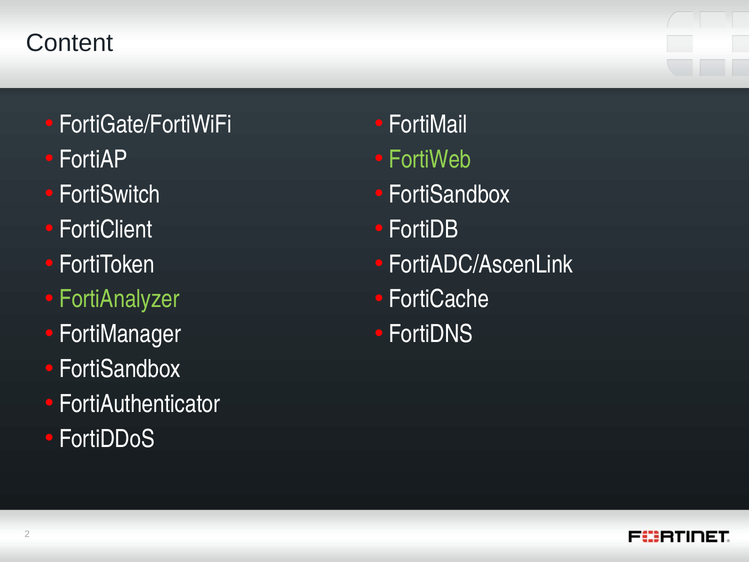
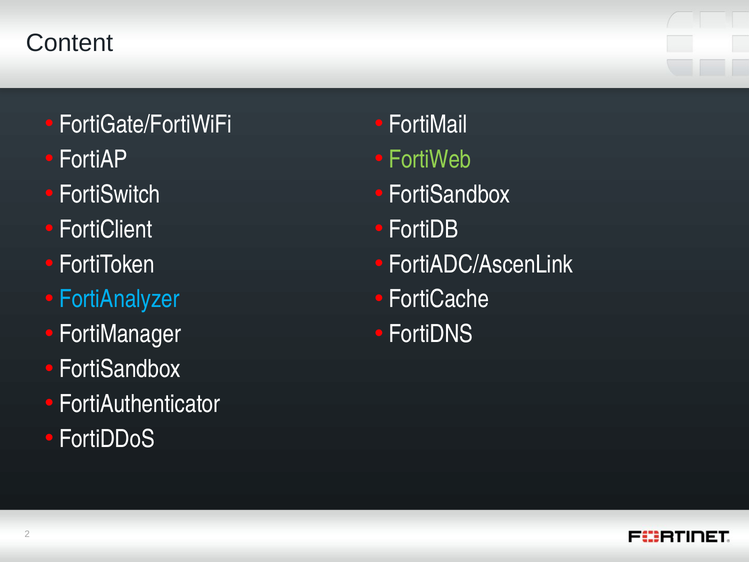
FortiAnalyzer colour: light green -> light blue (119, 299)
